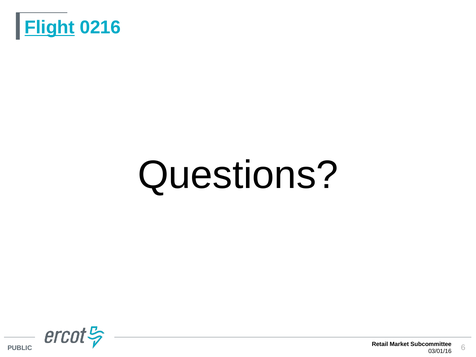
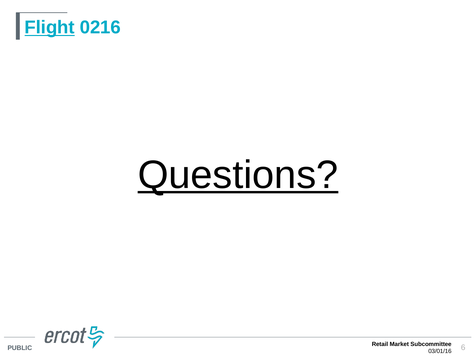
Questions underline: none -> present (238, 175)
